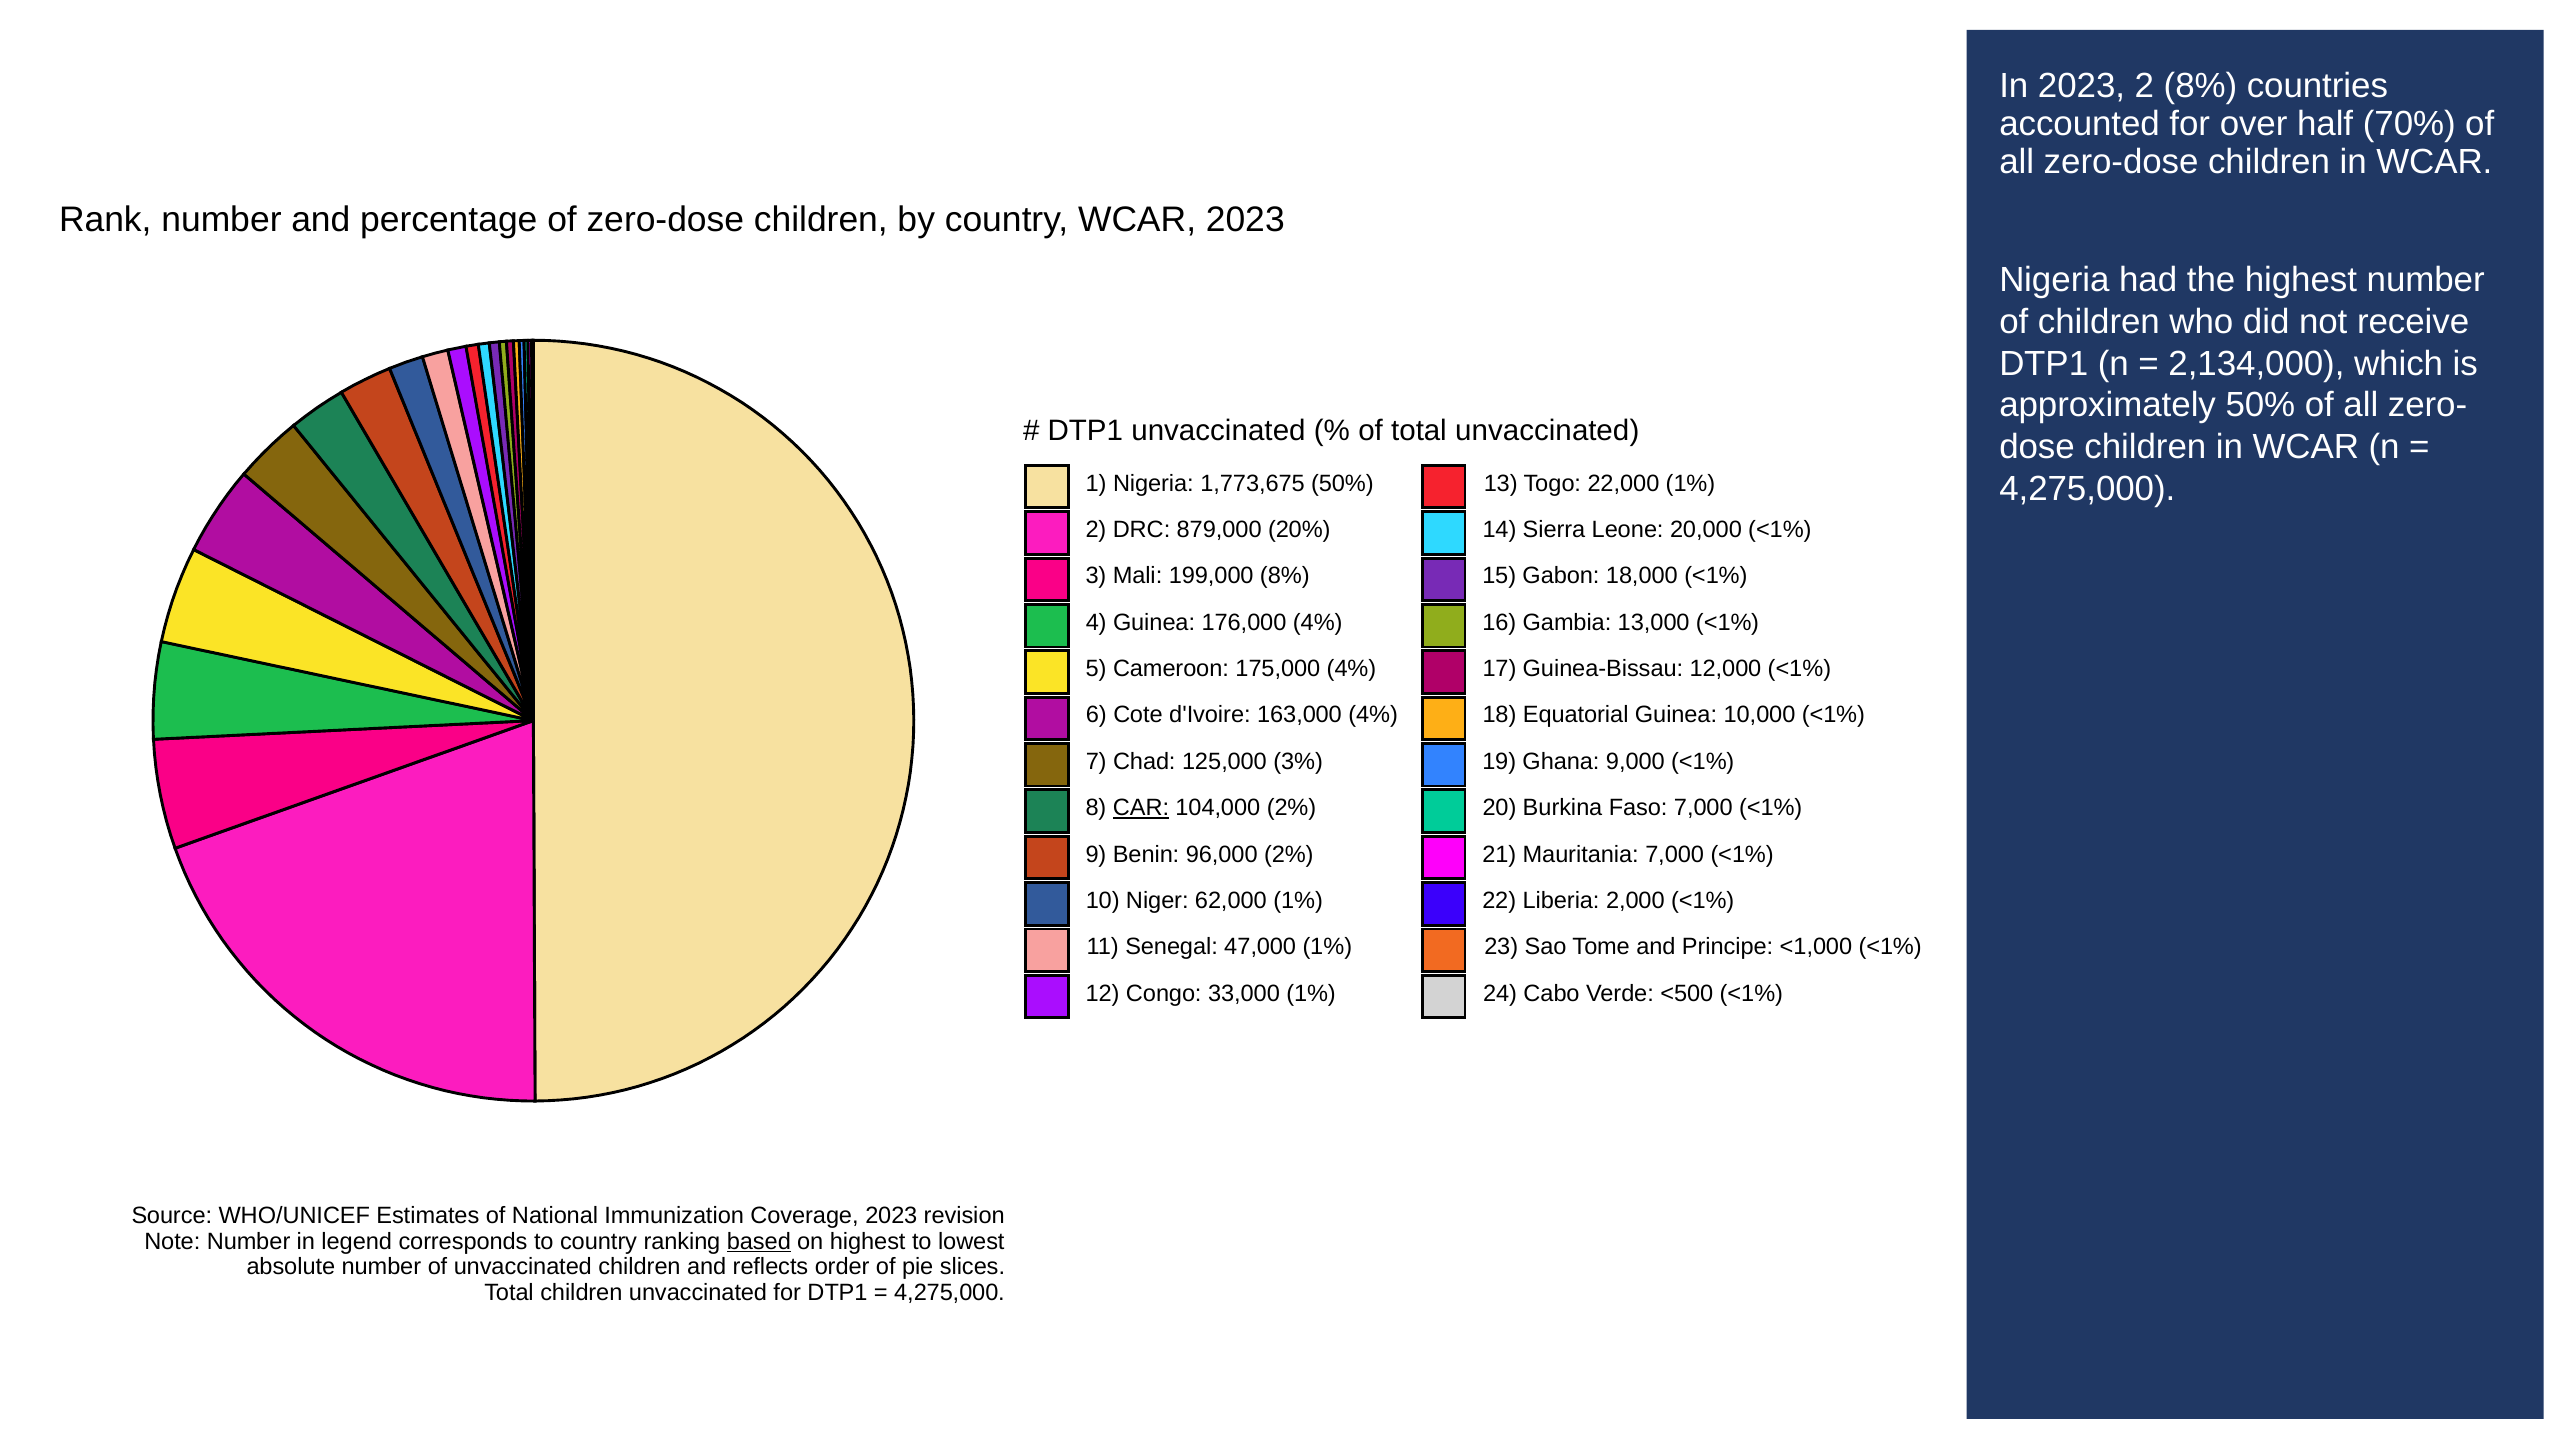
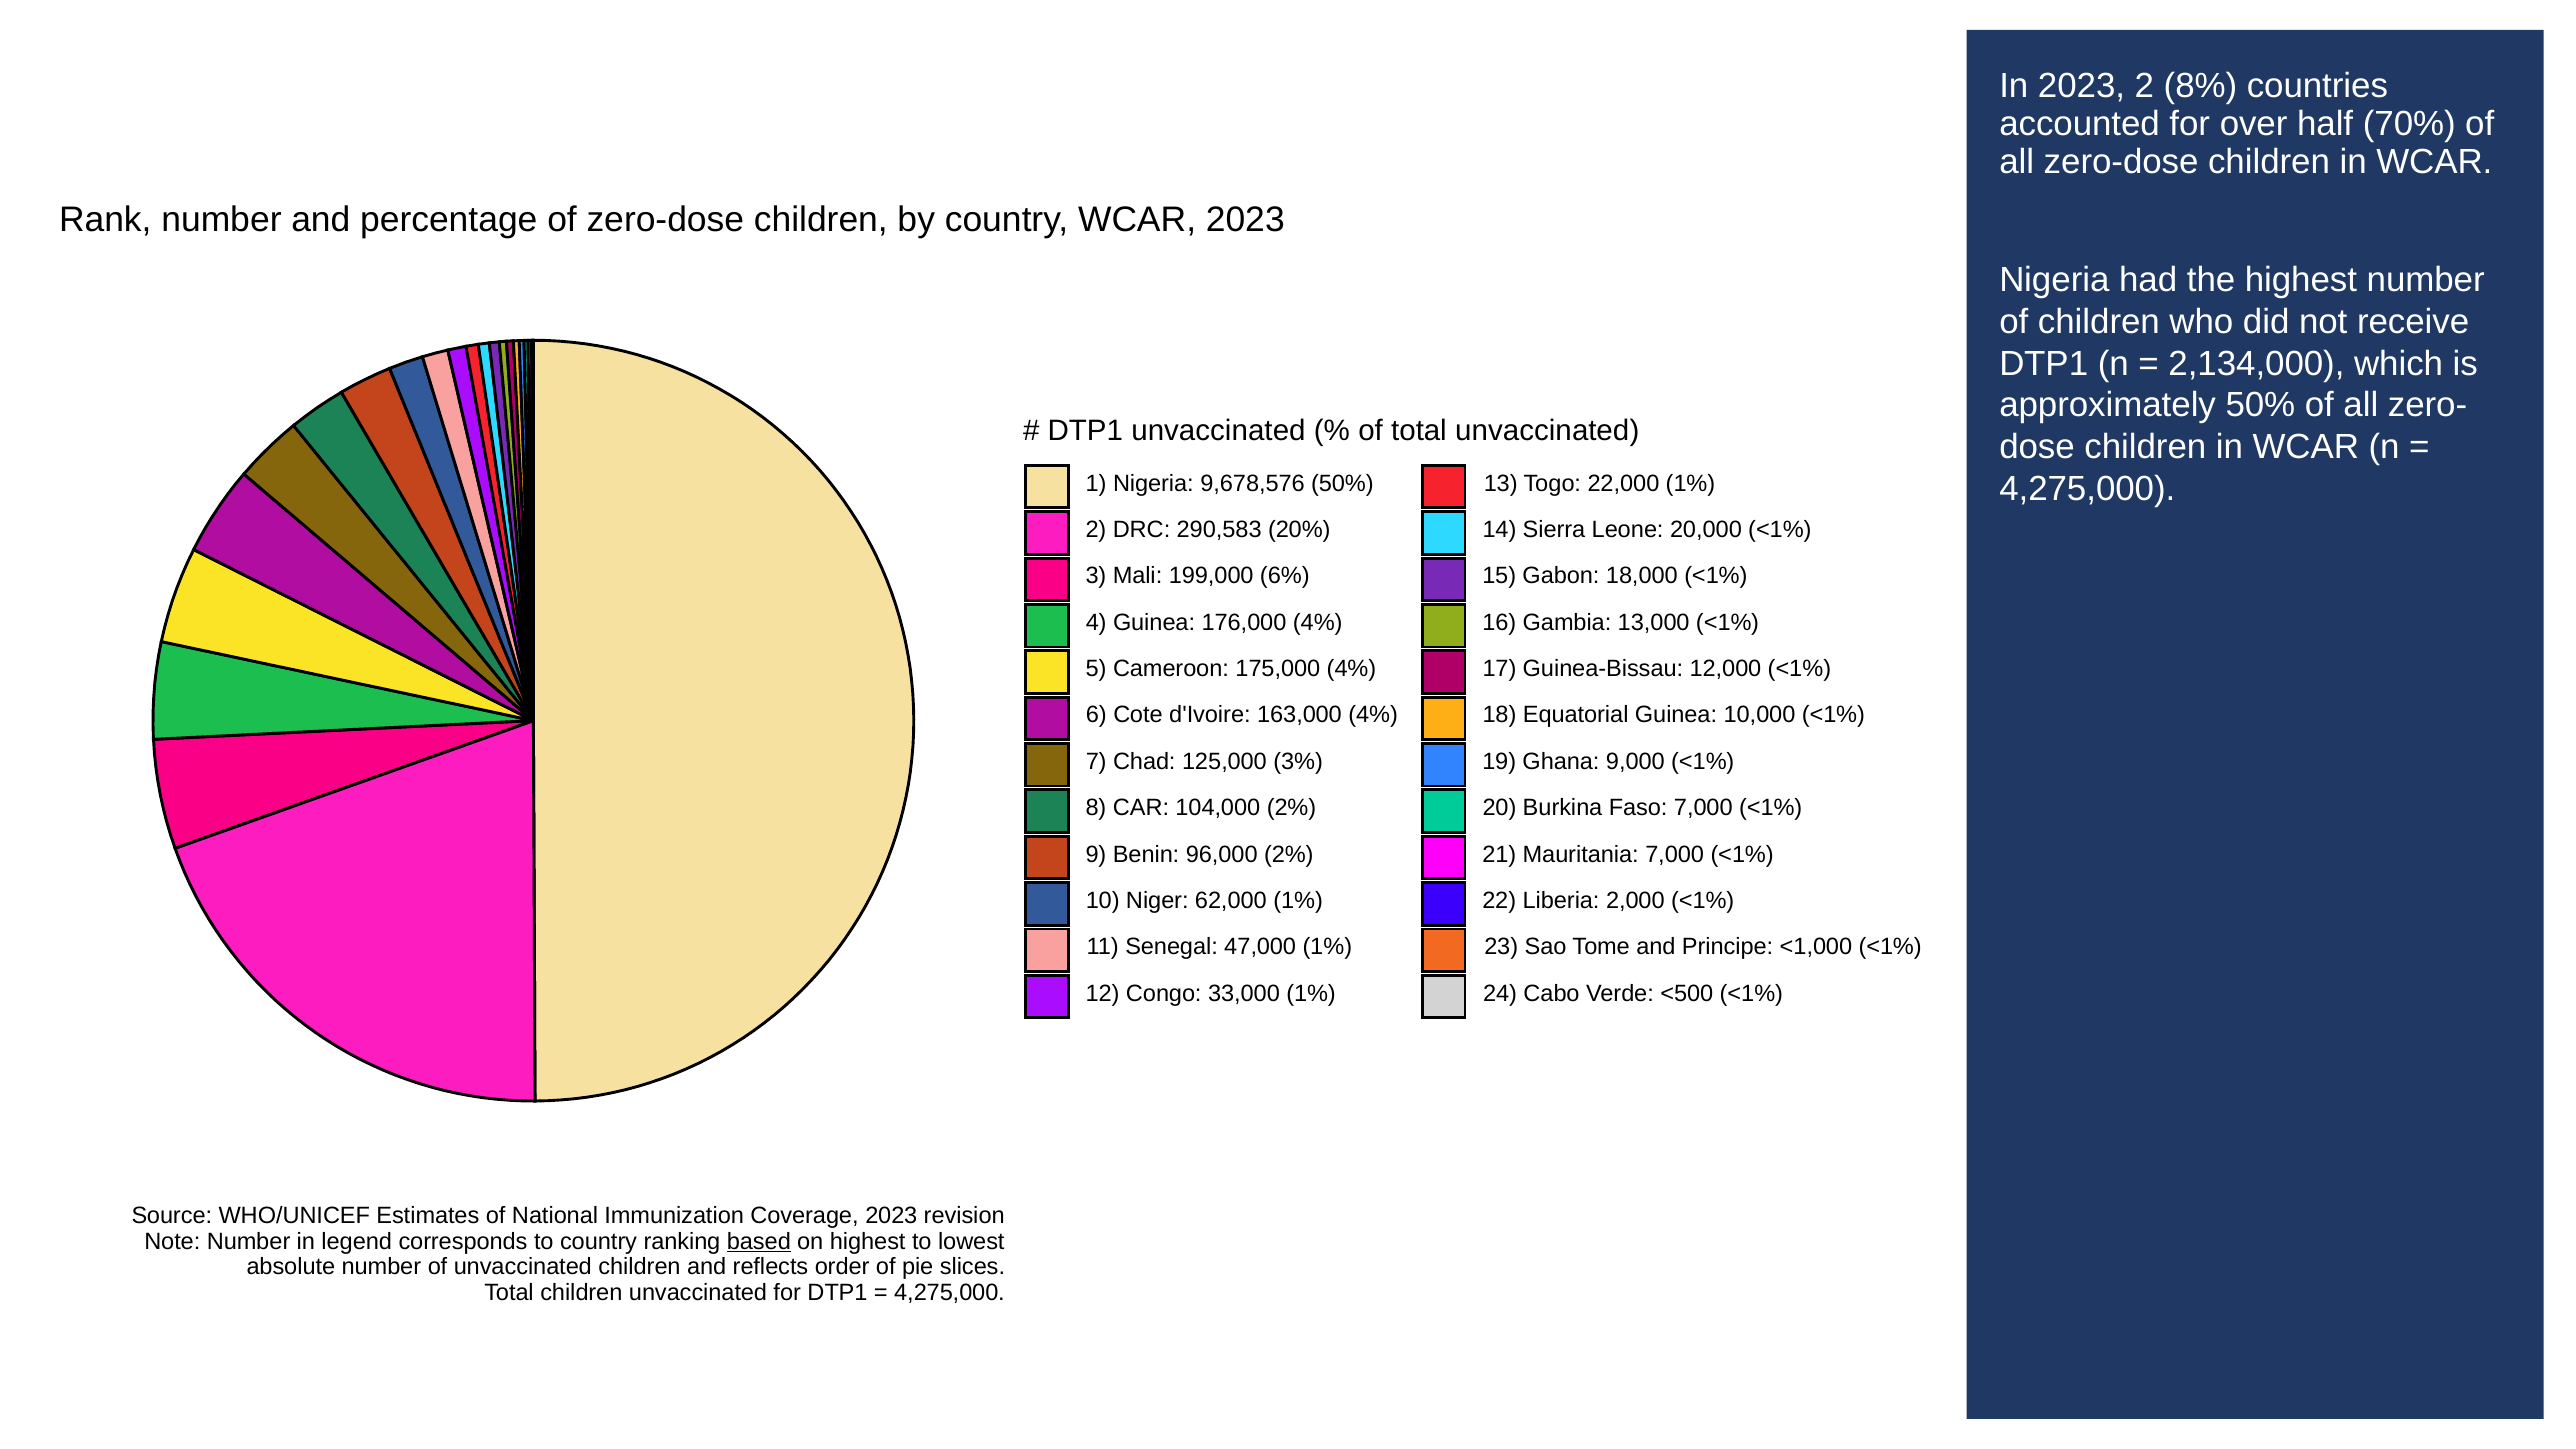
1,773,675: 1,773,675 -> 9,678,576 (1253, 483)
879,000: 879,000 -> 290,583 (1219, 530)
199,000 8%: 8% -> 6% (1285, 576)
CAR underline: present -> none (1141, 808)
